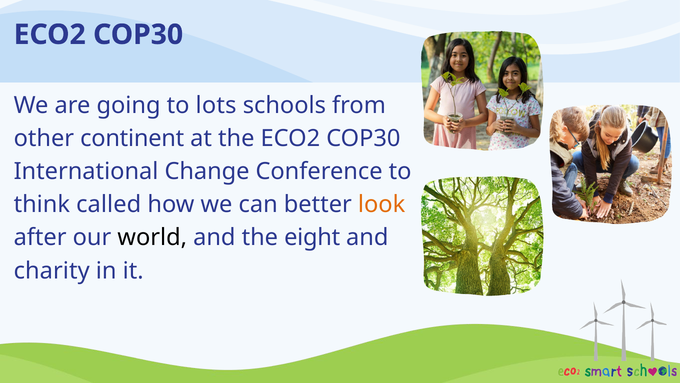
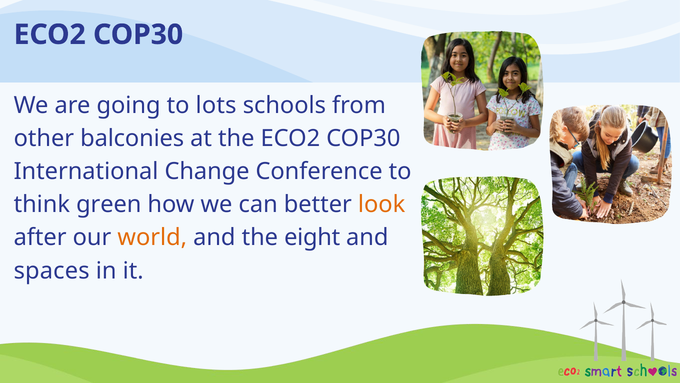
continent: continent -> balconies (132, 138)
called: called -> green (109, 204)
world colour: black -> orange (152, 237)
charity: charity -> spaces (52, 270)
